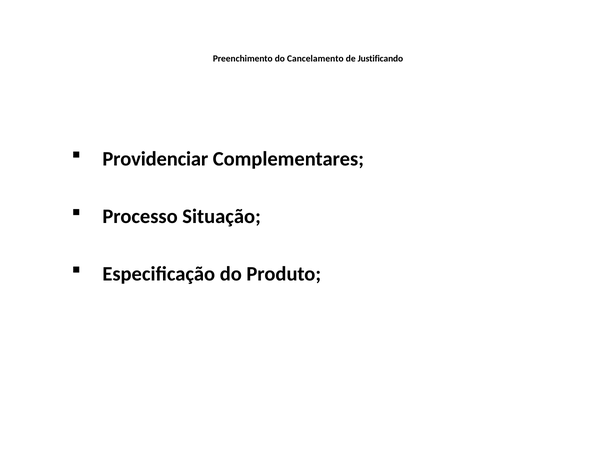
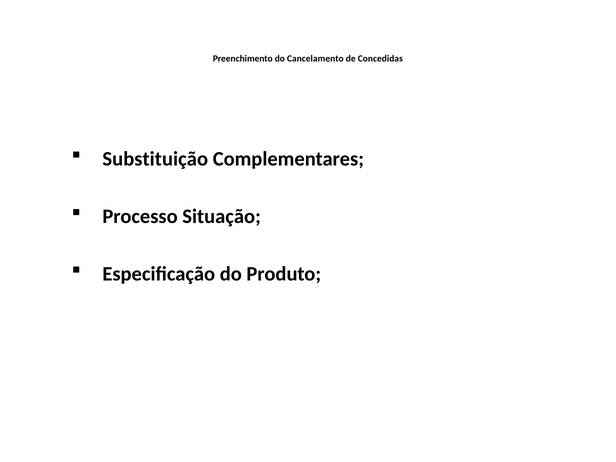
Justificando: Justificando -> Concedidas (380, 59)
Providenciar: Providenciar -> Substituição (155, 159)
